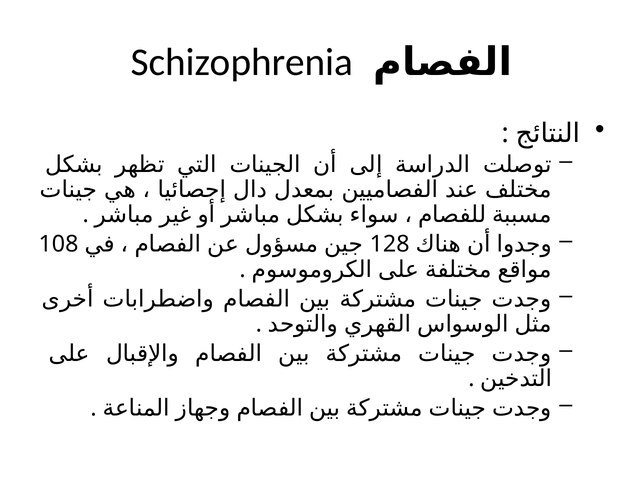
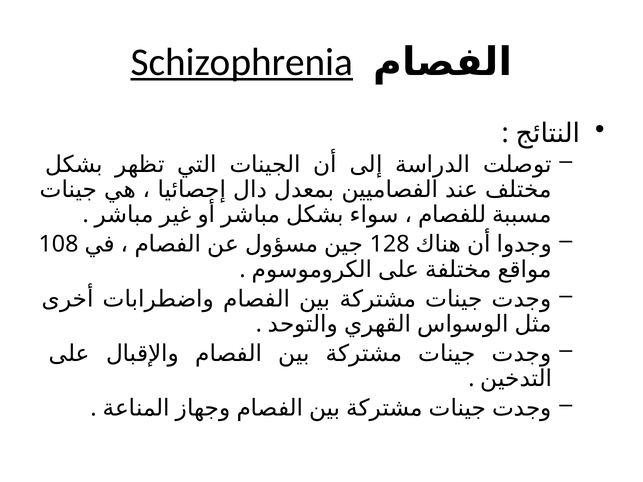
Schizophrenia underline: none -> present (242, 62)
